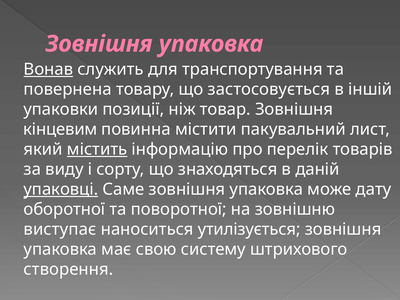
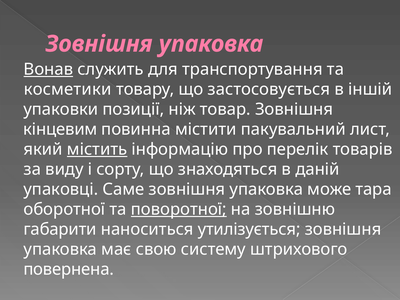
повернена: повернена -> косметики (68, 89)
упаковці underline: present -> none (61, 189)
дату: дату -> тара (374, 189)
поворотної underline: none -> present (179, 209)
виступає: виступає -> габарити (60, 229)
створення: створення -> повернена (69, 269)
